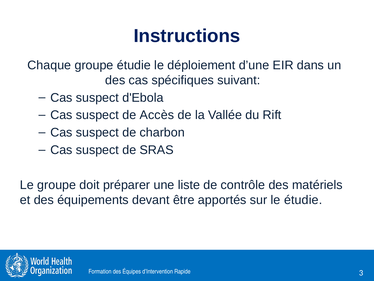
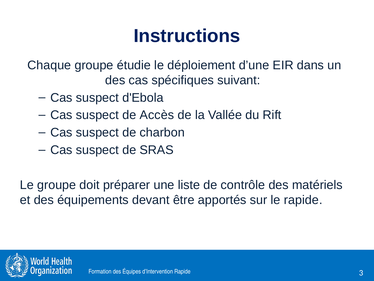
le étudie: étudie -> rapide (303, 200)
